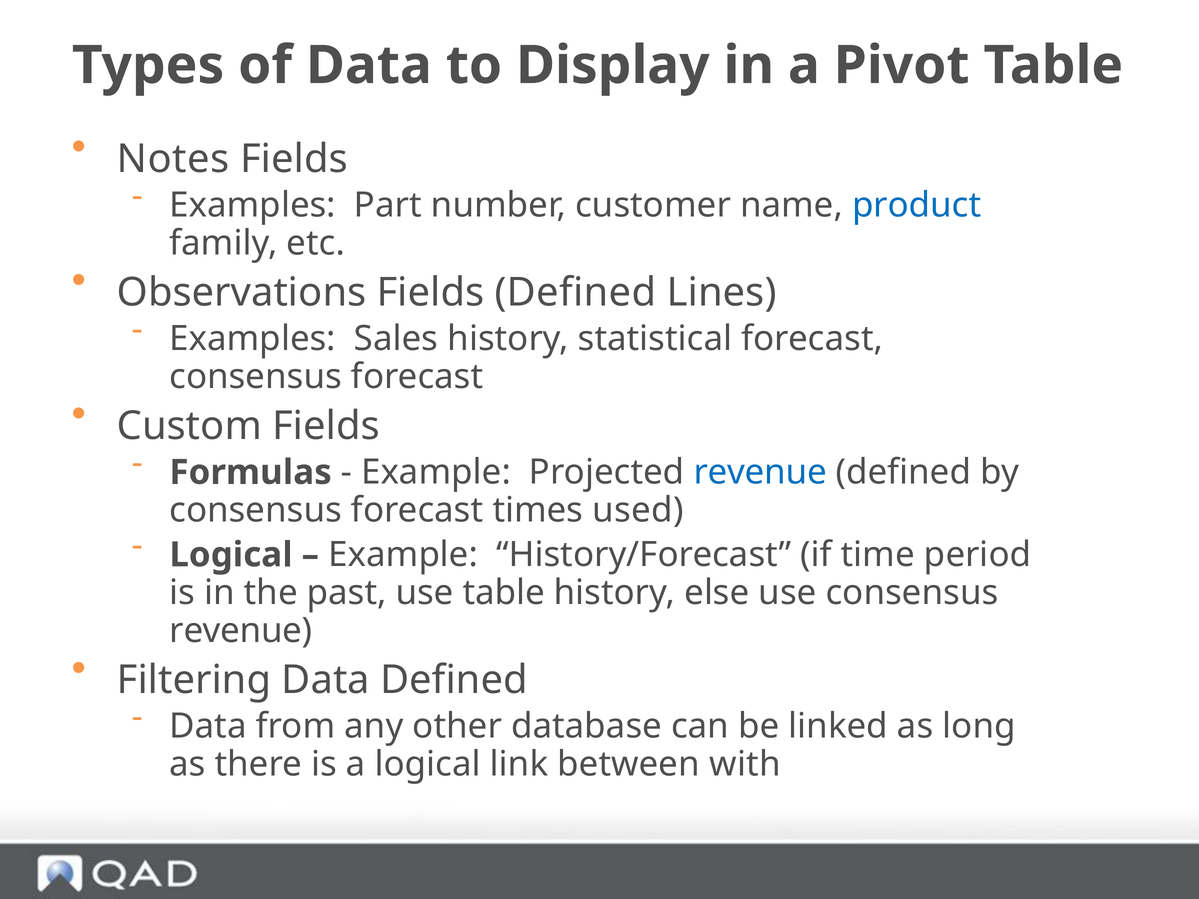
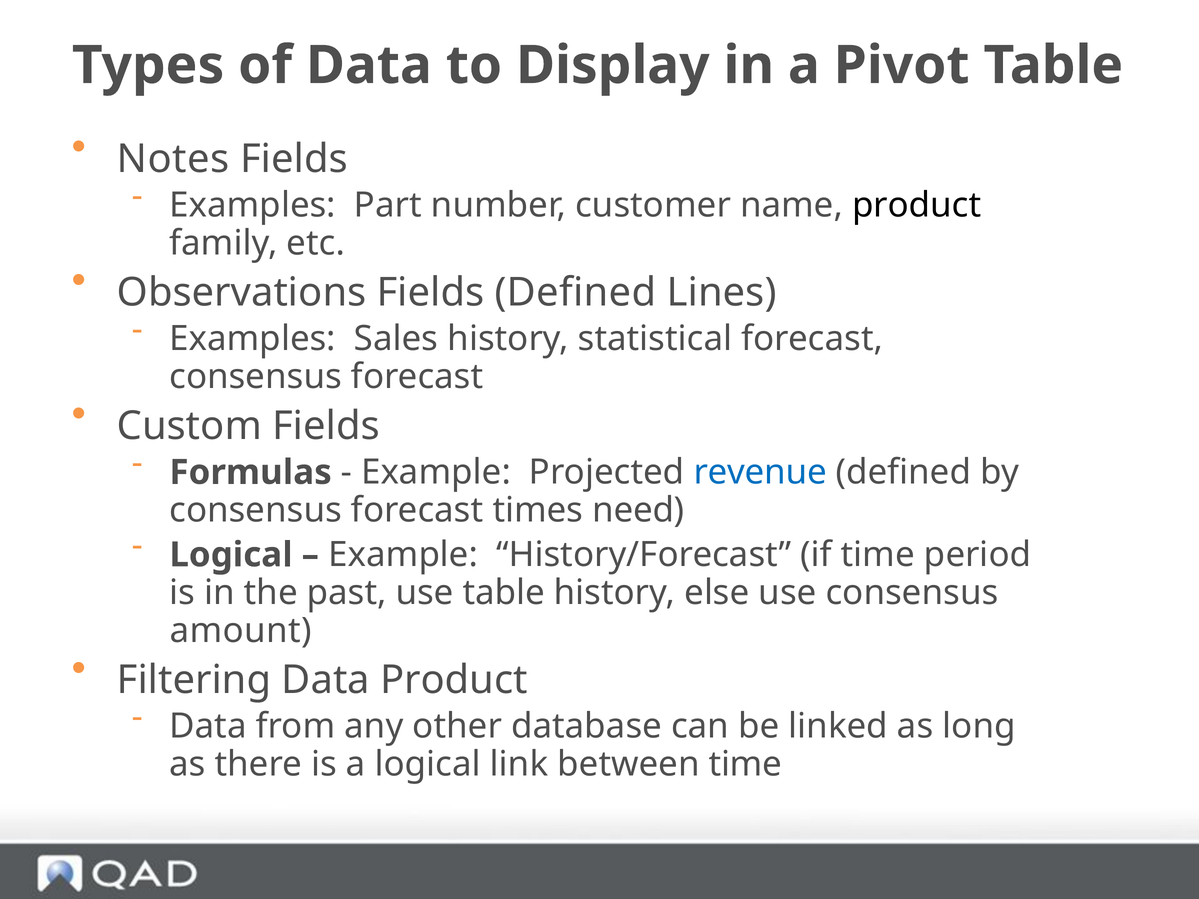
product colour: blue -> black (917, 205)
used: used -> need (638, 511)
revenue: revenue -> amount (241, 631)
Data Defined: Defined -> Product (454, 680)
between with: with -> time (745, 765)
